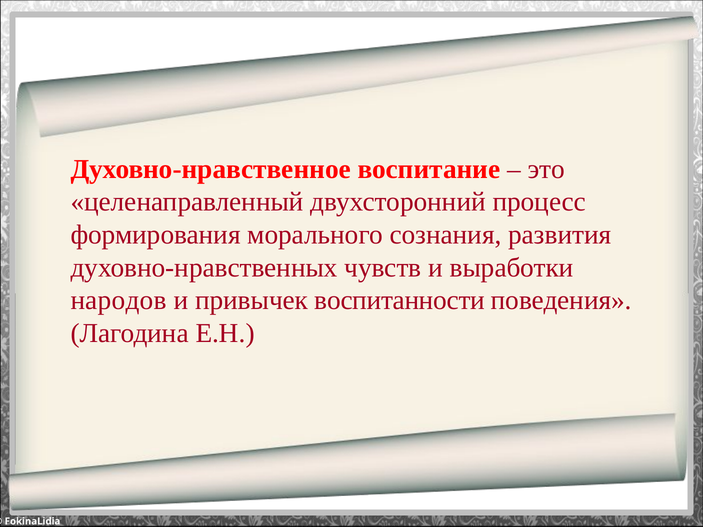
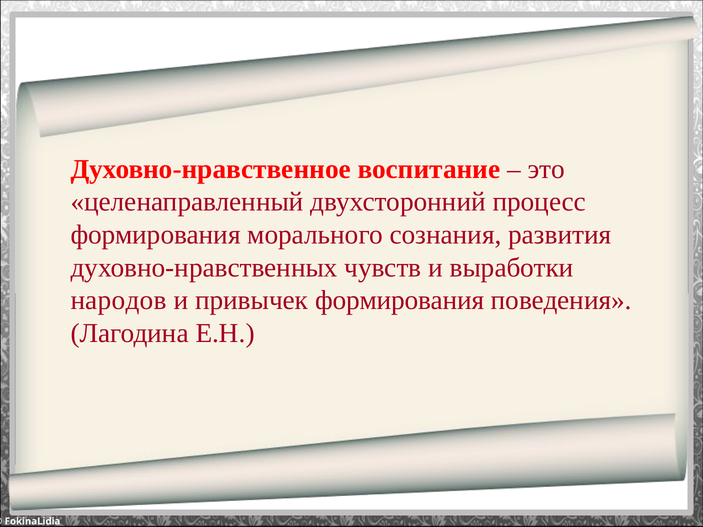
привычек воспитанности: воспитанности -> формирования (400, 300)
